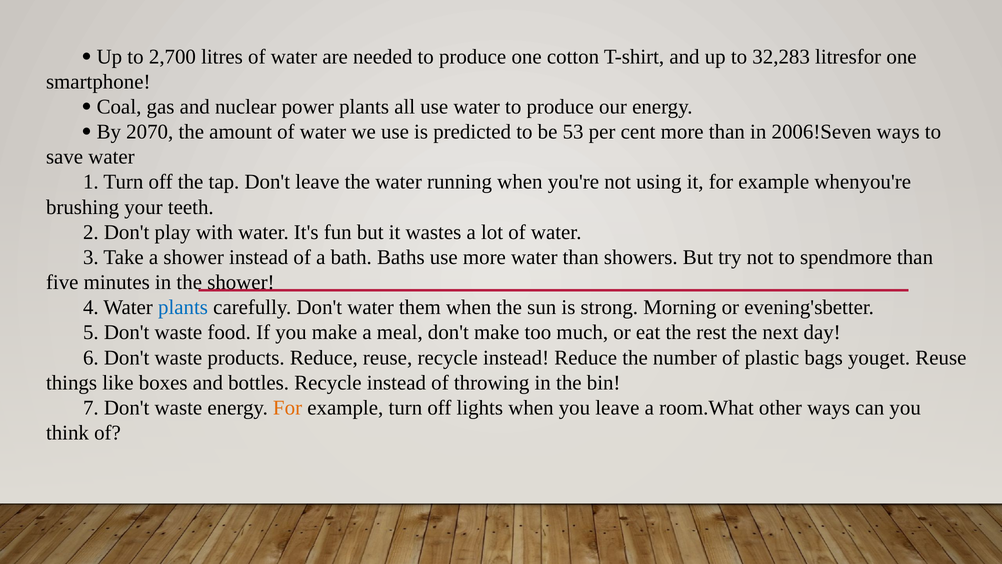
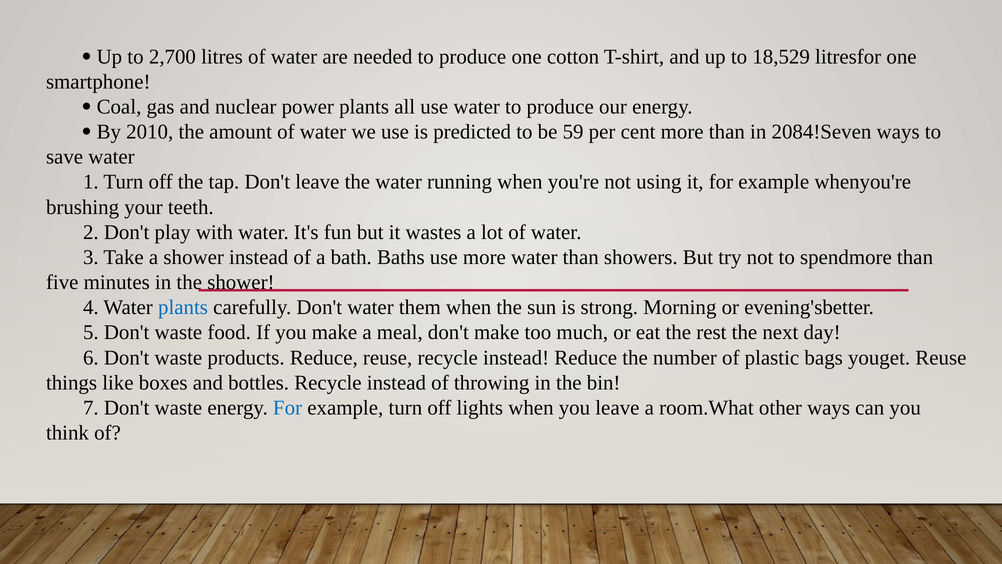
32,283: 32,283 -> 18,529 (781, 57)
2070: 2070 -> 2010 (150, 132)
53: 53 -> 59 (573, 132)
2006!Seven: 2006!Seven -> 2084!Seven (821, 132)
For colour: orange -> blue (288, 407)
